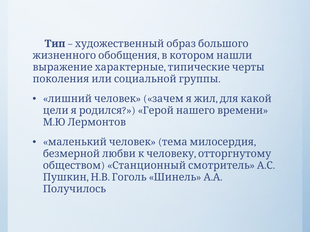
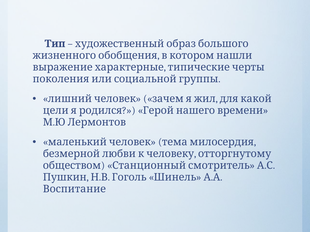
Получилось: Получилось -> Воспитание (74, 189)
